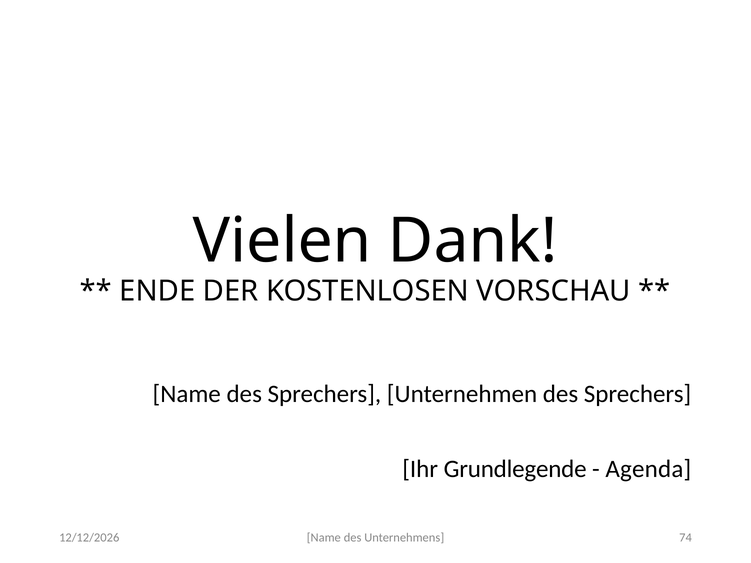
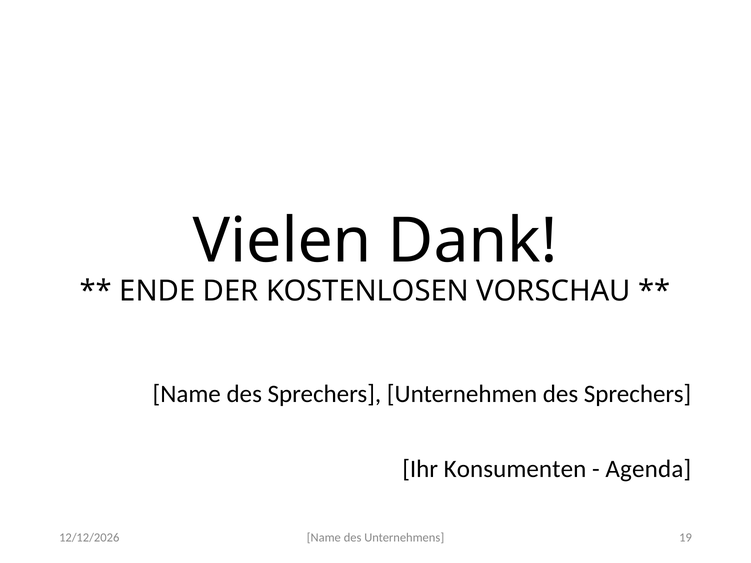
Grundlegende: Grundlegende -> Konsumenten (515, 469)
74: 74 -> 19 (686, 538)
